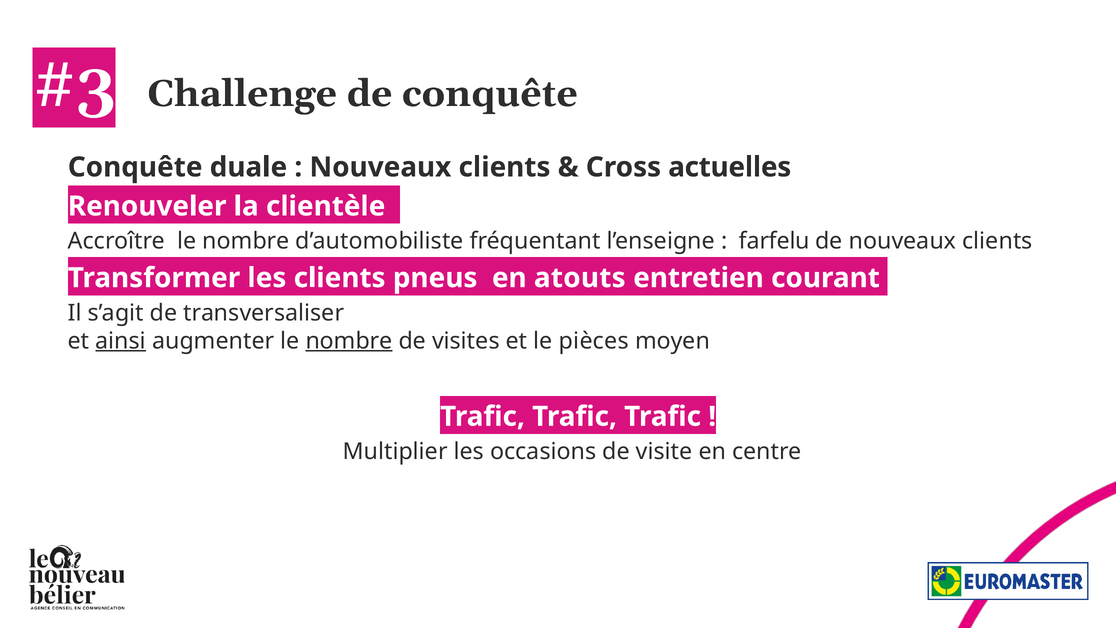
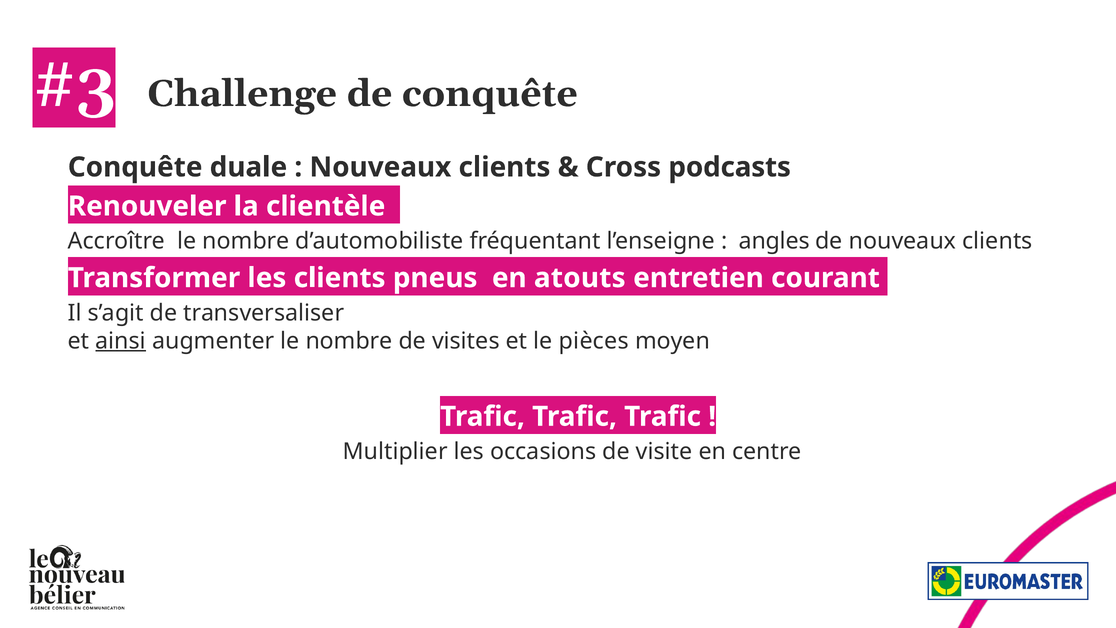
actuelles: actuelles -> podcasts (730, 167)
farfelu: farfelu -> angles (774, 241)
nombre underline: present -> none (349, 341)
